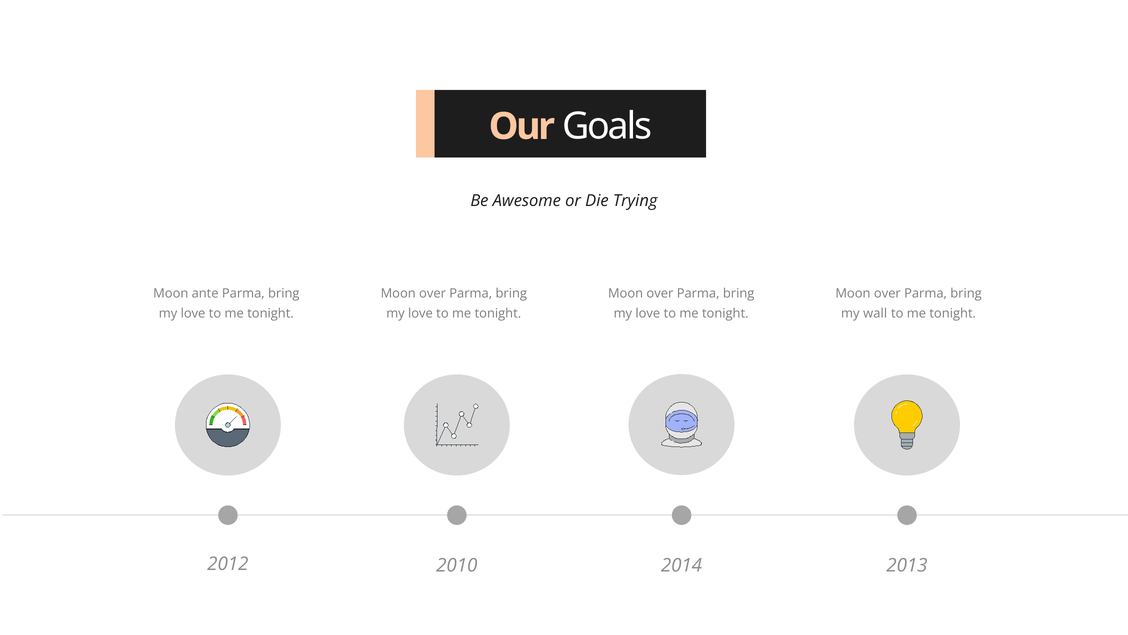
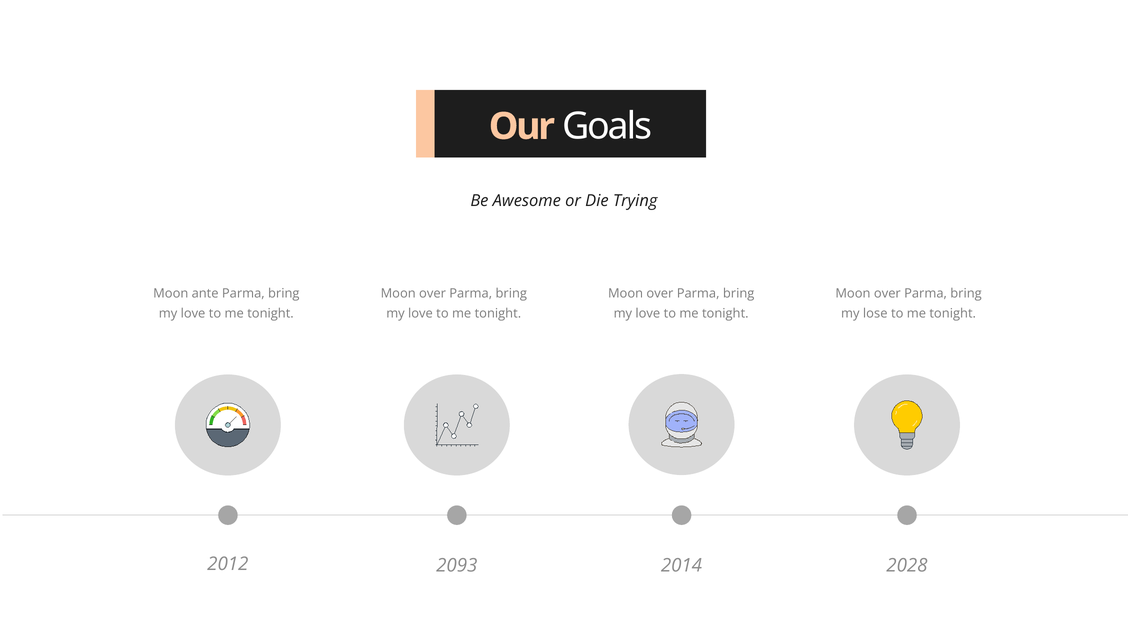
wall: wall -> lose (875, 313)
2010: 2010 -> 2093 (457, 565)
2013: 2013 -> 2028 (907, 565)
